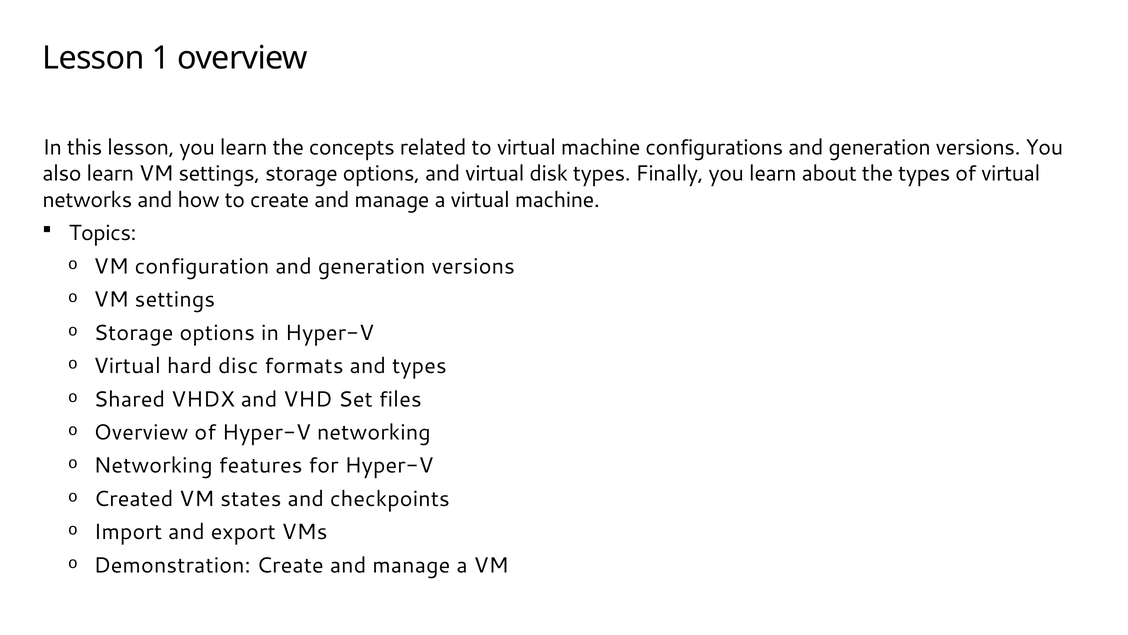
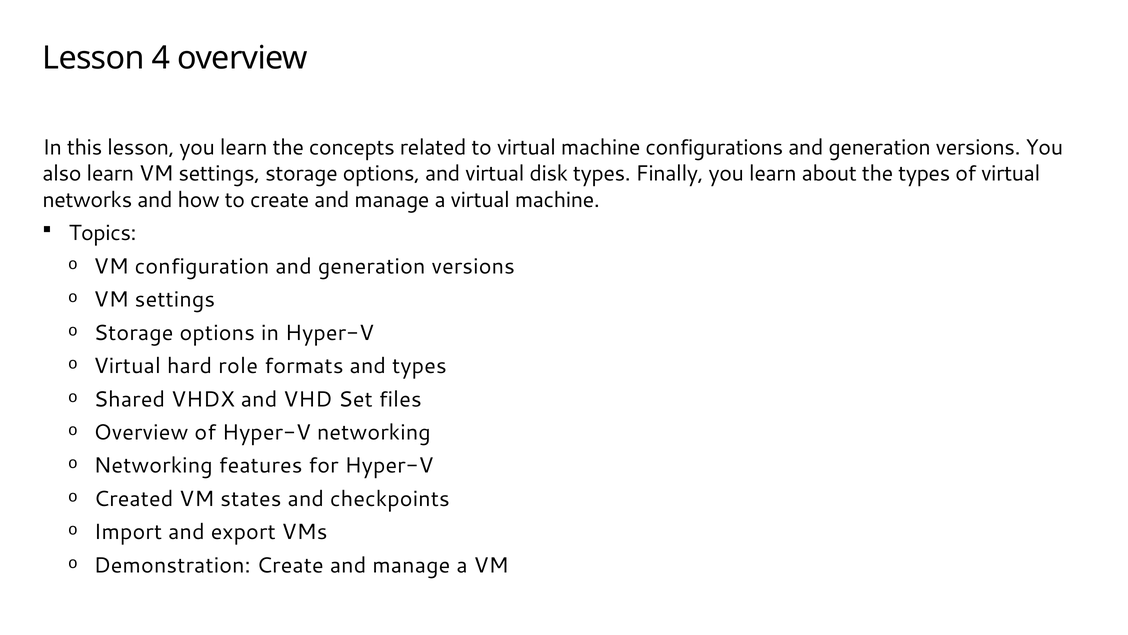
1: 1 -> 4 (161, 58)
disc: disc -> role (238, 366)
